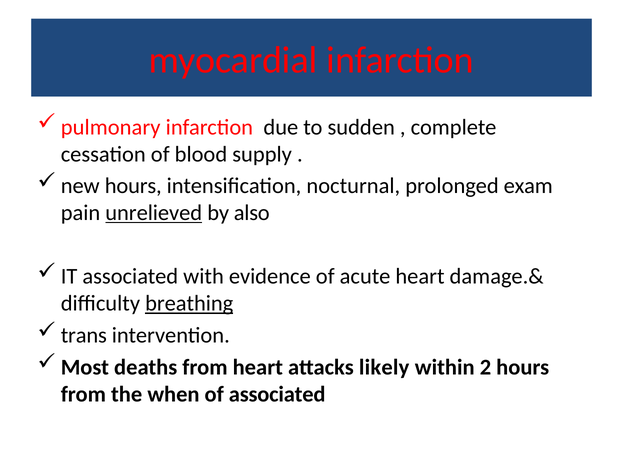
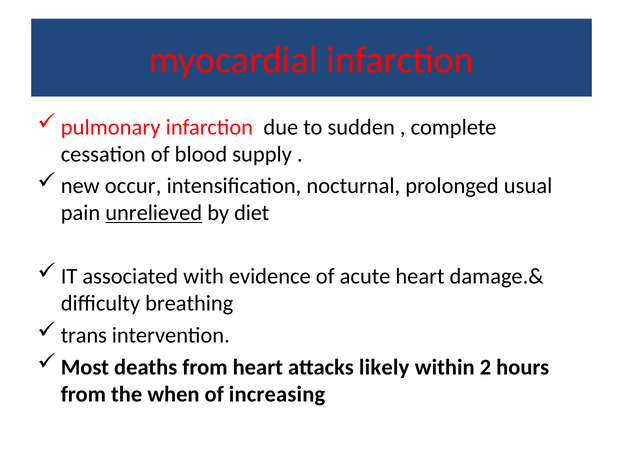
new hours: hours -> occur (133, 186)
exam: exam -> usual (528, 186)
also: also -> diet (252, 213)
breathing underline: present -> none (189, 304)
of associated: associated -> increasing (277, 394)
